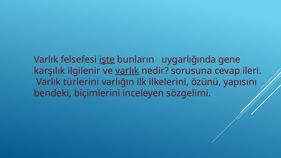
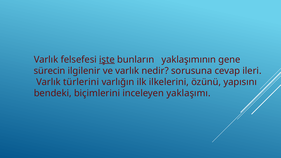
uygarlığında: uygarlığında -> yaklaşımının (189, 60)
karşılık: karşılık -> sürecin (50, 71)
varlık underline: present -> none (127, 71)
sözgelimi: sözgelimi -> yaklaşımı (189, 93)
